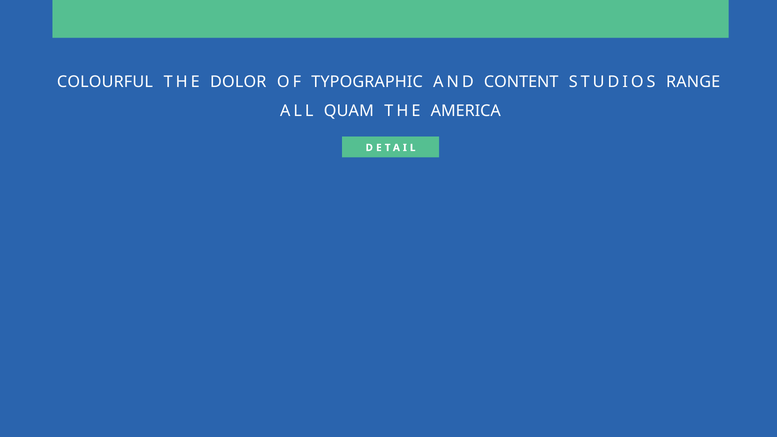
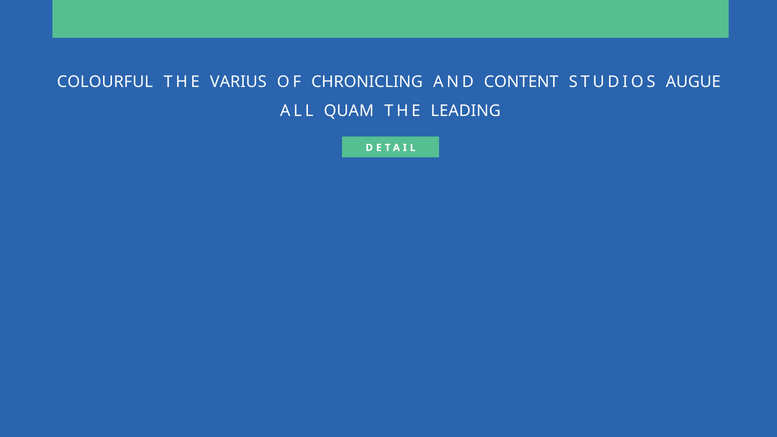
DOLOR: DOLOR -> VARIUS (238, 82)
TYPOGRAPHIC: TYPOGRAPHIC -> CHRONICLING (367, 82)
RANGE: RANGE -> AUGUE (693, 82)
AMERICA: AMERICA -> LEADING (466, 111)
